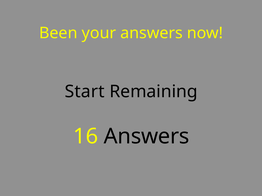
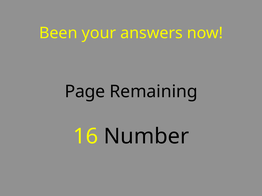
Start: Start -> Page (85, 92)
16 Answers: Answers -> Number (146, 137)
